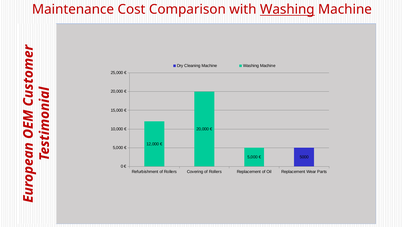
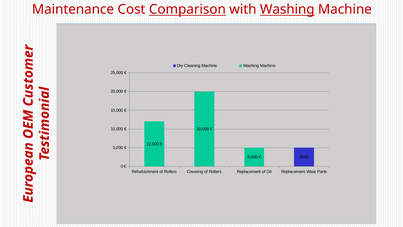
Comparison underline: none -> present (187, 9)
